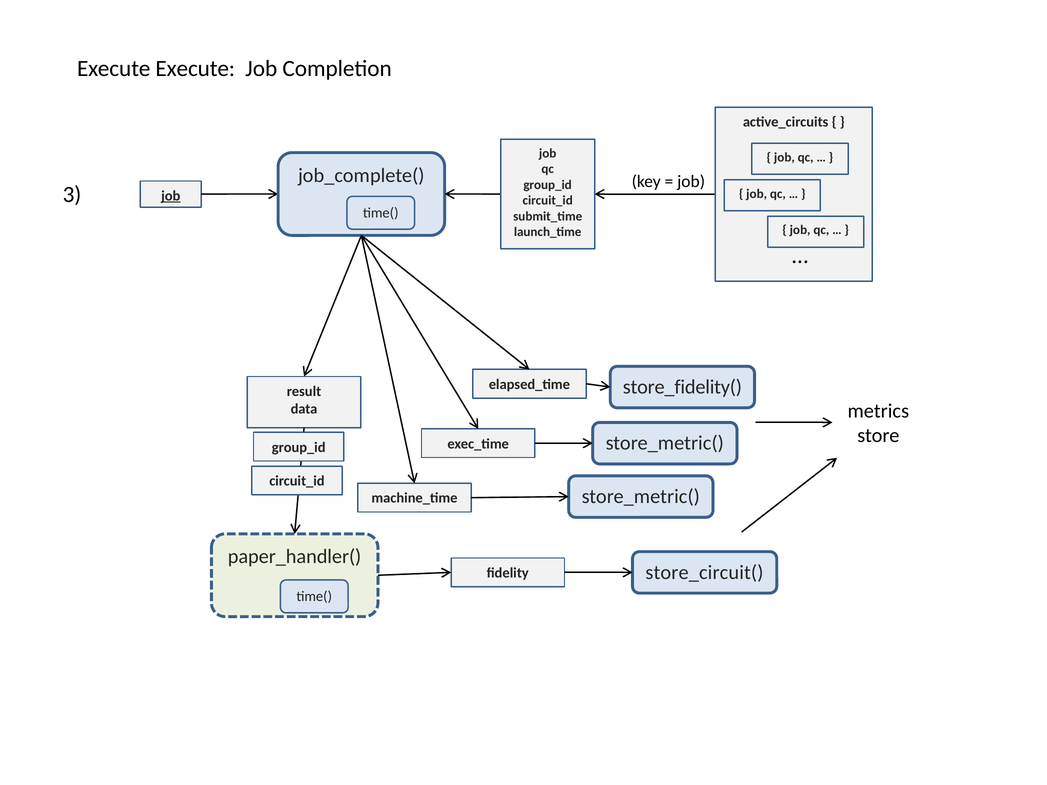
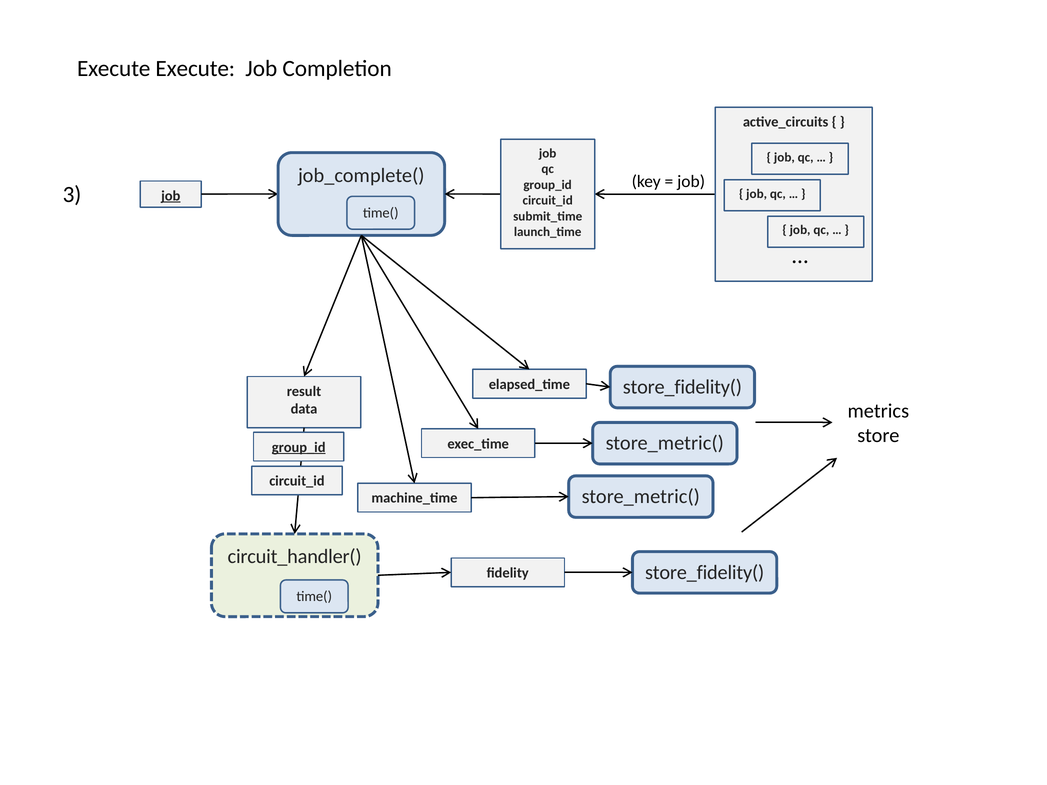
group_id underline: none -> present (299, 447)
paper_handler(: paper_handler( -> circuit_handler( (295, 557)
fidelity store_circuit(: store_circuit( -> store_fidelity( (705, 573)
